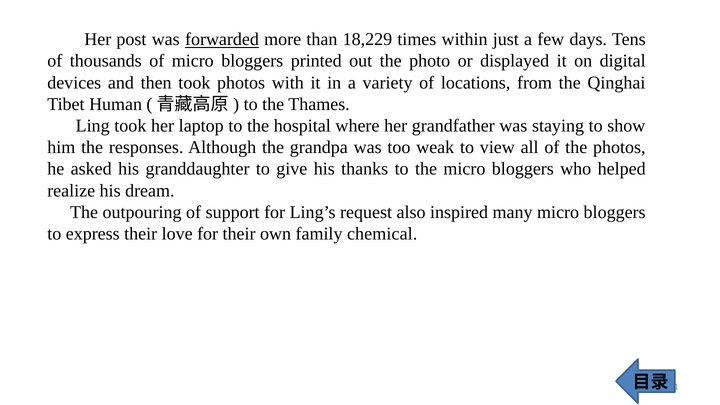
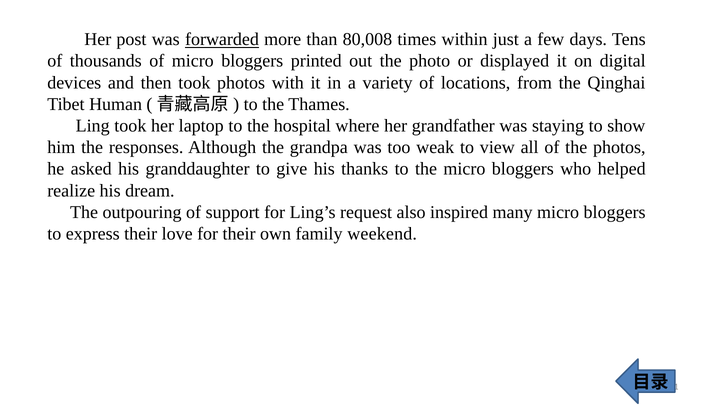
18,229: 18,229 -> 80,008 (367, 39)
chemical: chemical -> weekend (382, 234)
